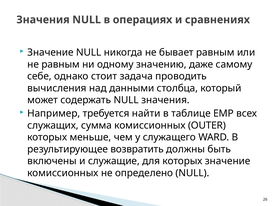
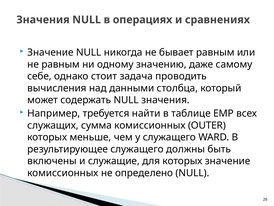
результирующее возвратить: возвратить -> служащего (137, 149)
